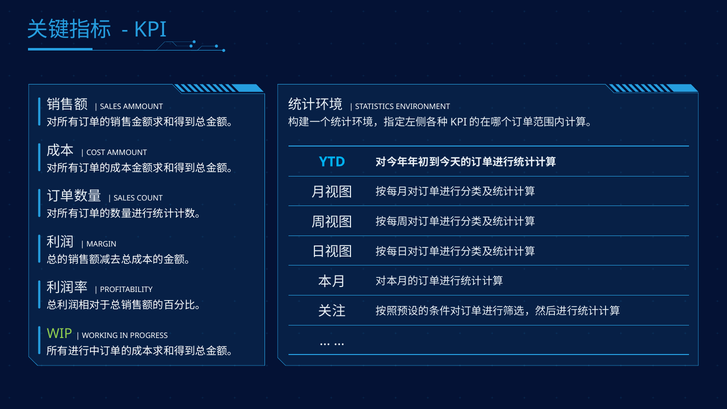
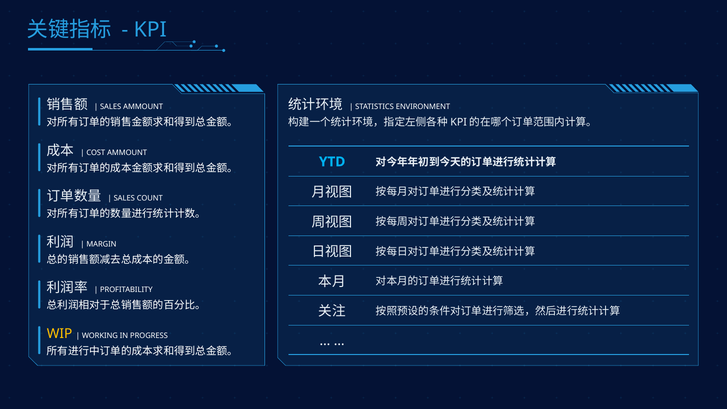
WIP colour: light green -> yellow (60, 333)
